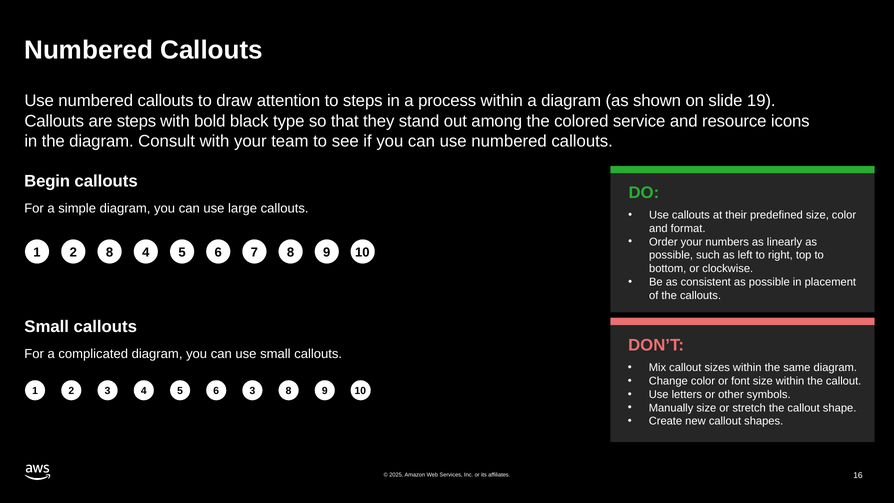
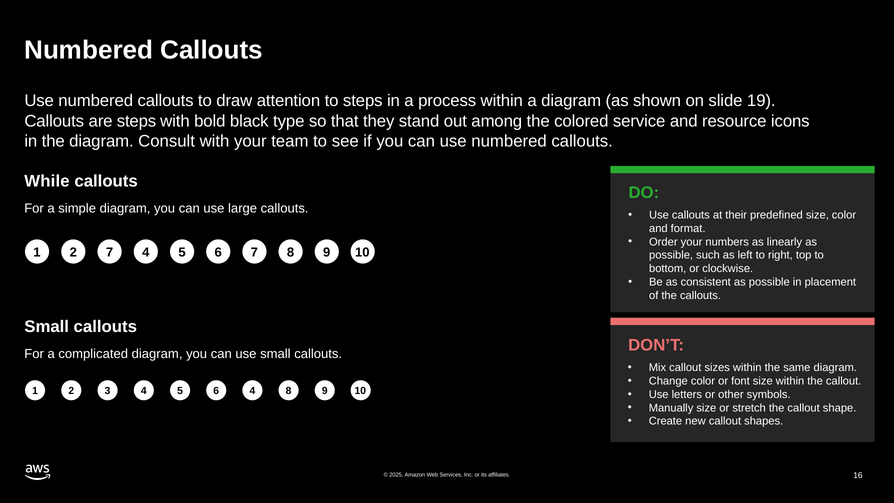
Begin: Begin -> While (47, 181)
2 8: 8 -> 7 (110, 252)
6 3: 3 -> 4 (252, 391)
